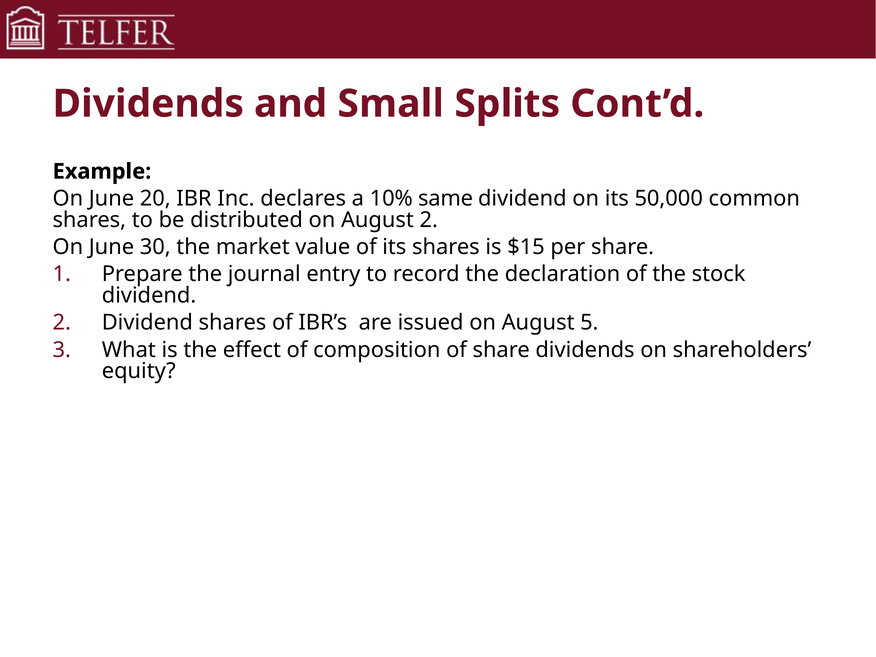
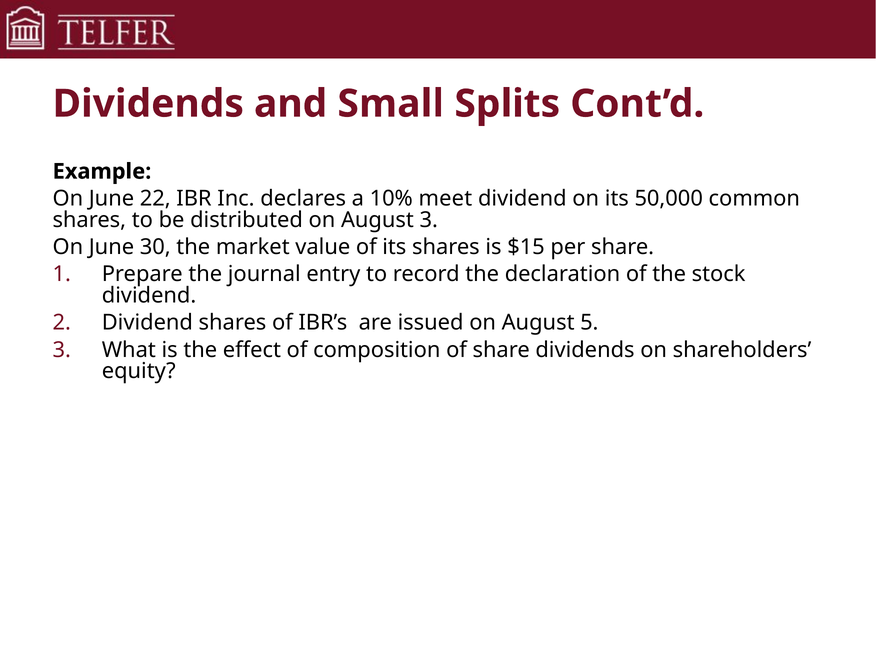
20: 20 -> 22 (155, 199)
same: same -> meet (445, 199)
August 2: 2 -> 3 (429, 220)
